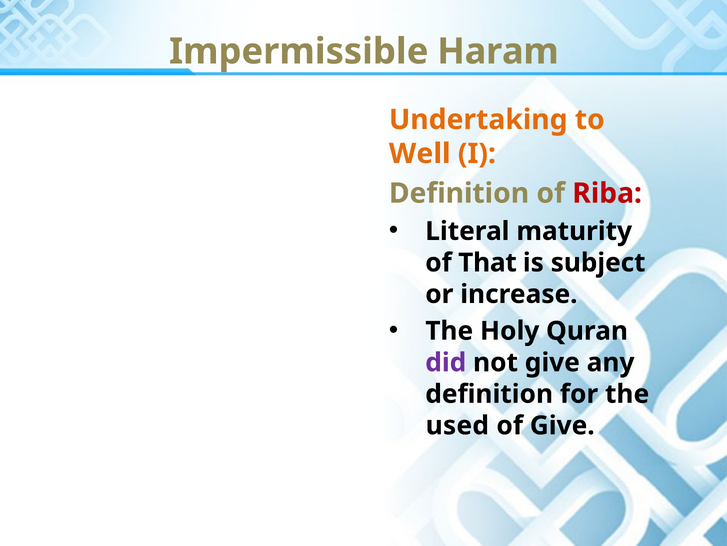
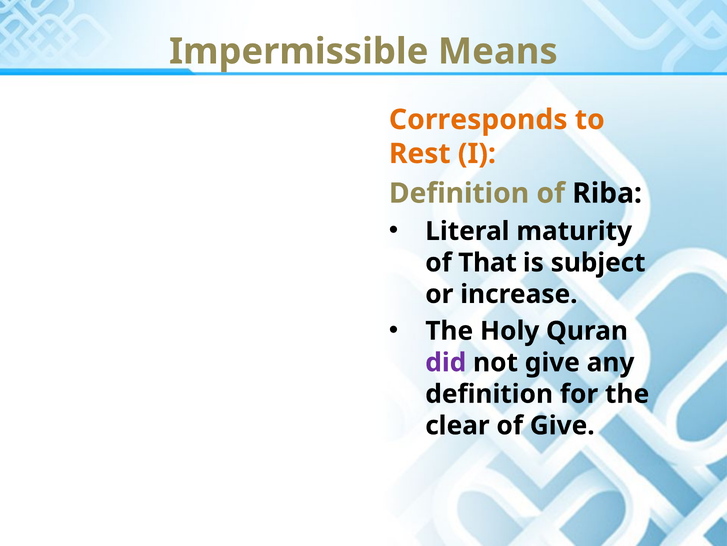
Haram: Haram -> Means (498, 51)
Undertaking: Undertaking -> Corresponds (478, 120)
Well: Well -> Rest (420, 153)
Riba colour: red -> black (607, 193)
used: used -> clear (457, 425)
